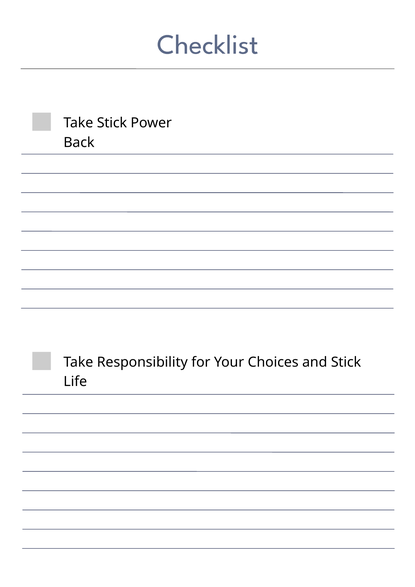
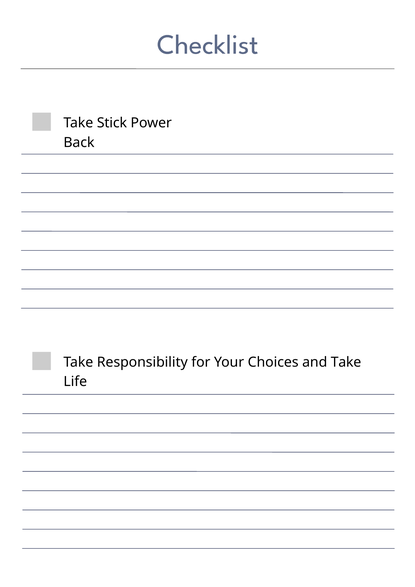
and Stick: Stick -> Take (346, 362)
